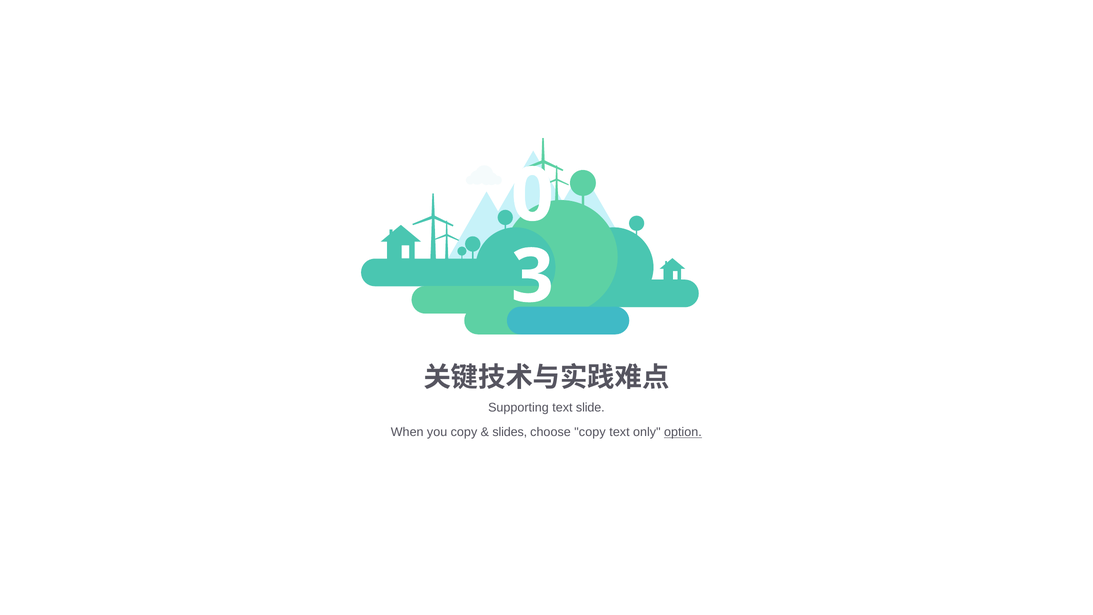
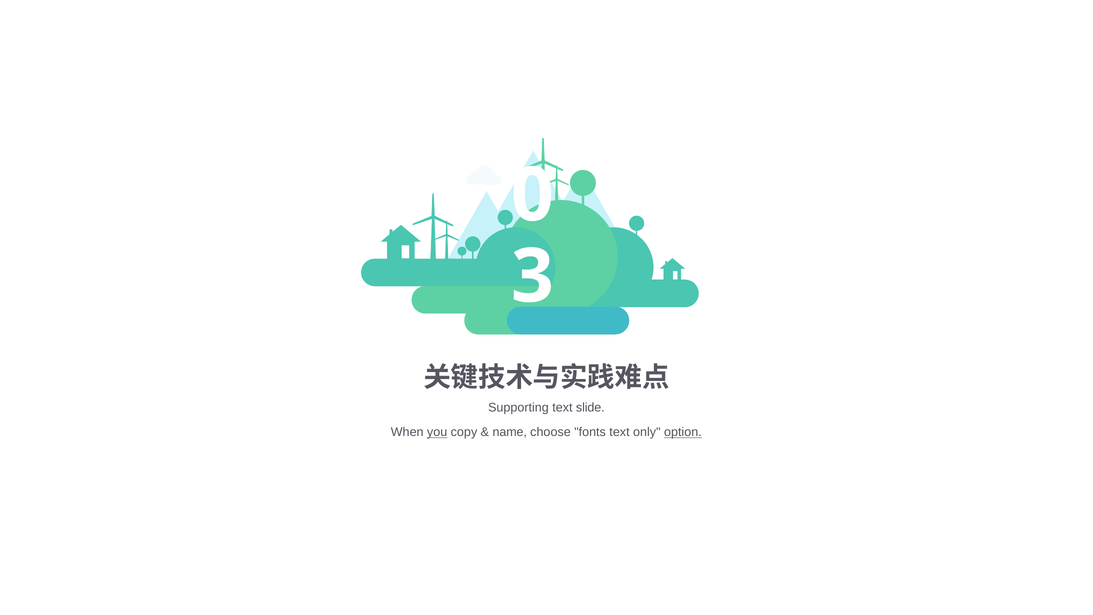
you underline: none -> present (437, 432)
slides: slides -> name (510, 432)
choose copy: copy -> fonts (590, 432)
